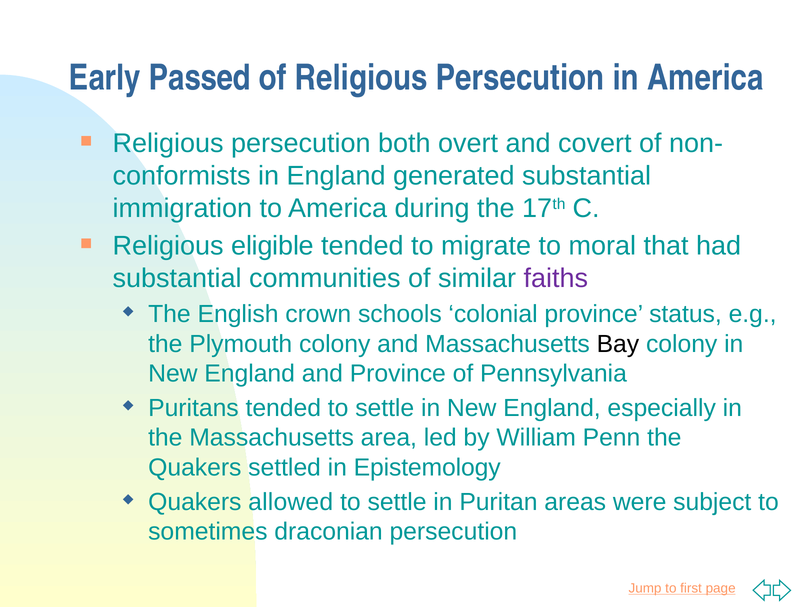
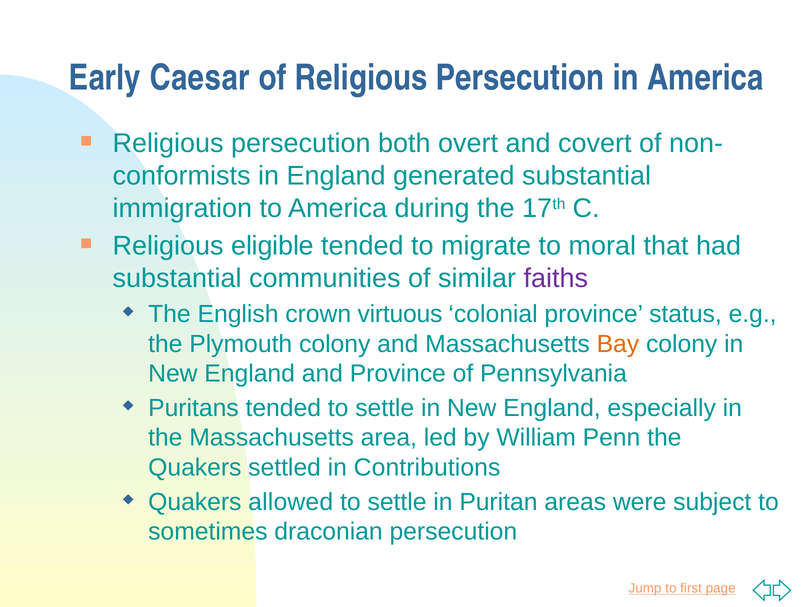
Passed: Passed -> Caesar (200, 78)
schools: schools -> virtuous (400, 314)
Bay colour: black -> orange (618, 344)
Epistemology: Epistemology -> Contributions (427, 468)
